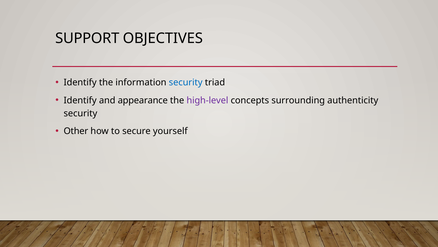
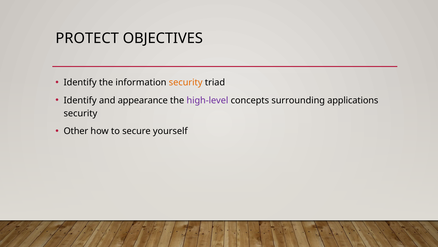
SUPPORT: SUPPORT -> PROTECT (87, 38)
security colour: blue -> orange (186, 82)
authenticity: authenticity -> applications (353, 100)
